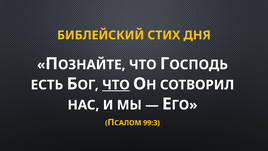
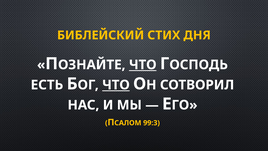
ЧТО underline: none -> present (143, 65)
